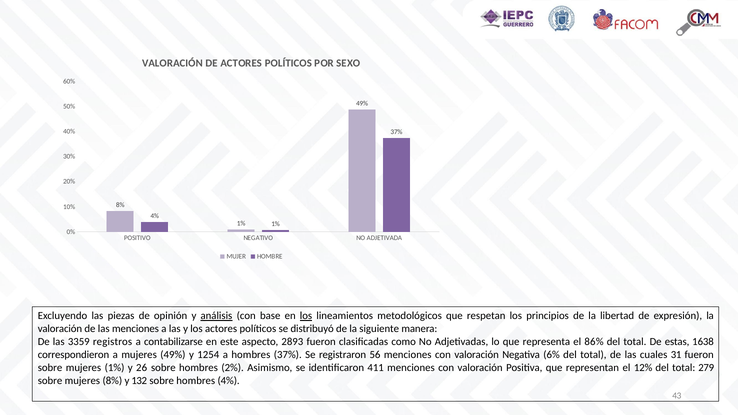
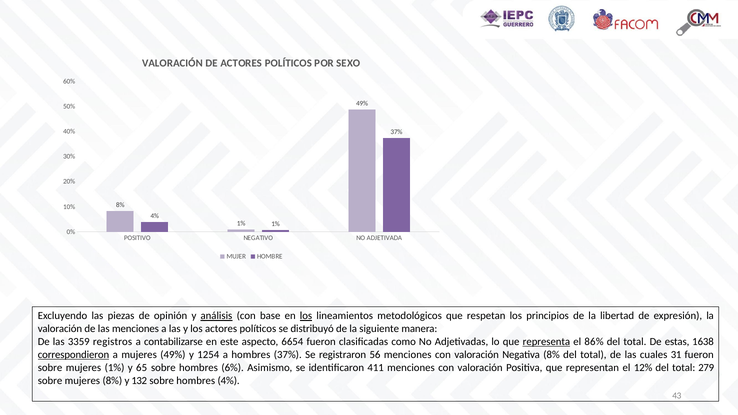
2893: 2893 -> 6654 (292, 342)
representa underline: none -> present (546, 342)
correspondieron underline: none -> present (73, 355)
Negativa 6%: 6% -> 8% (552, 355)
26: 26 -> 65 (142, 368)
2%: 2% -> 6% (233, 368)
